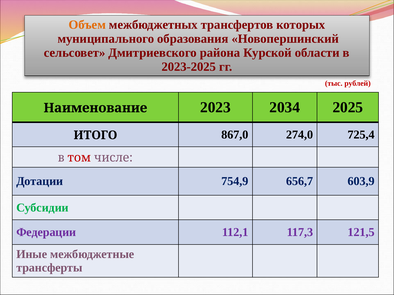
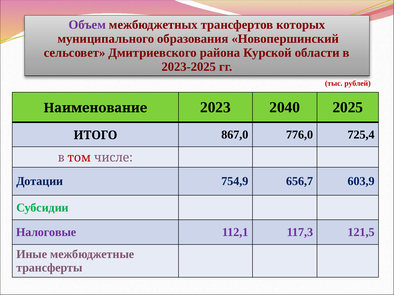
Объем colour: orange -> purple (87, 25)
2034: 2034 -> 2040 (285, 107)
274,0: 274,0 -> 776,0 (300, 135)
Федерации: Федерации -> Налоговые (46, 233)
